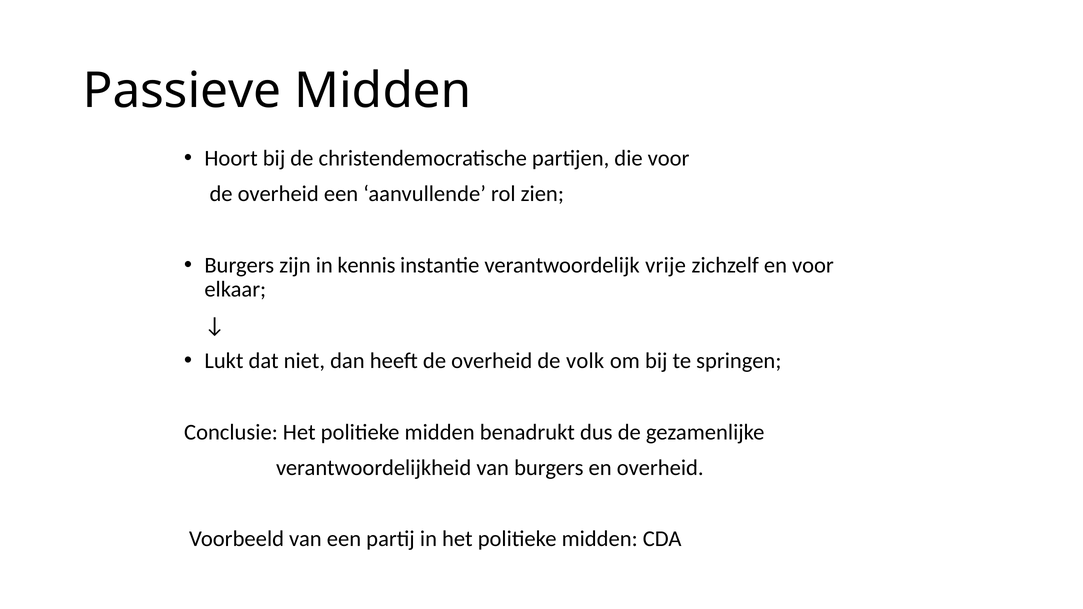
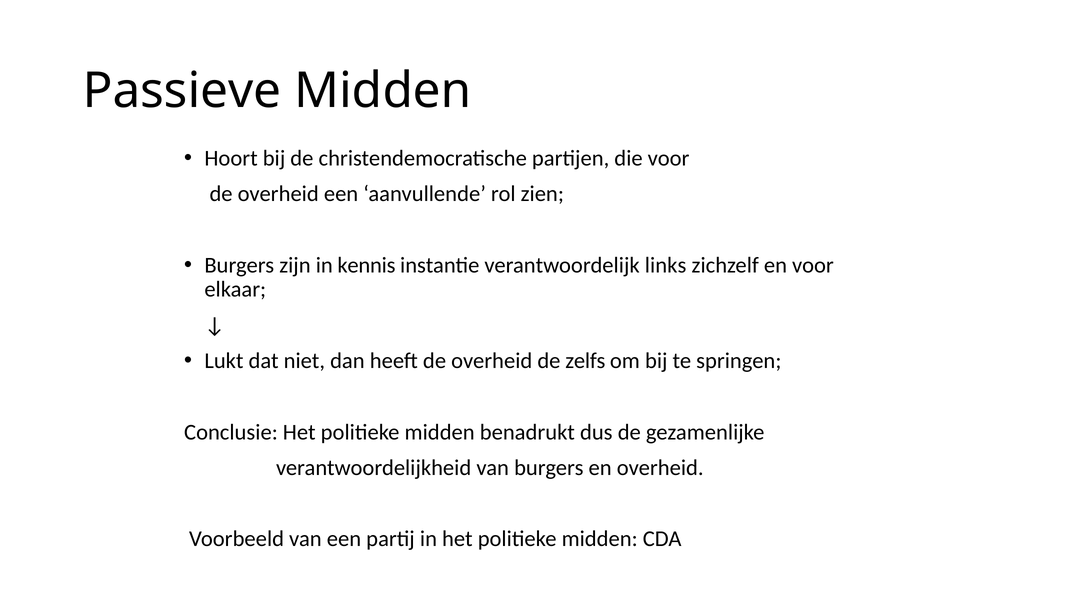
vrije: vrije -> links (666, 265)
volk: volk -> zelfs (585, 361)
